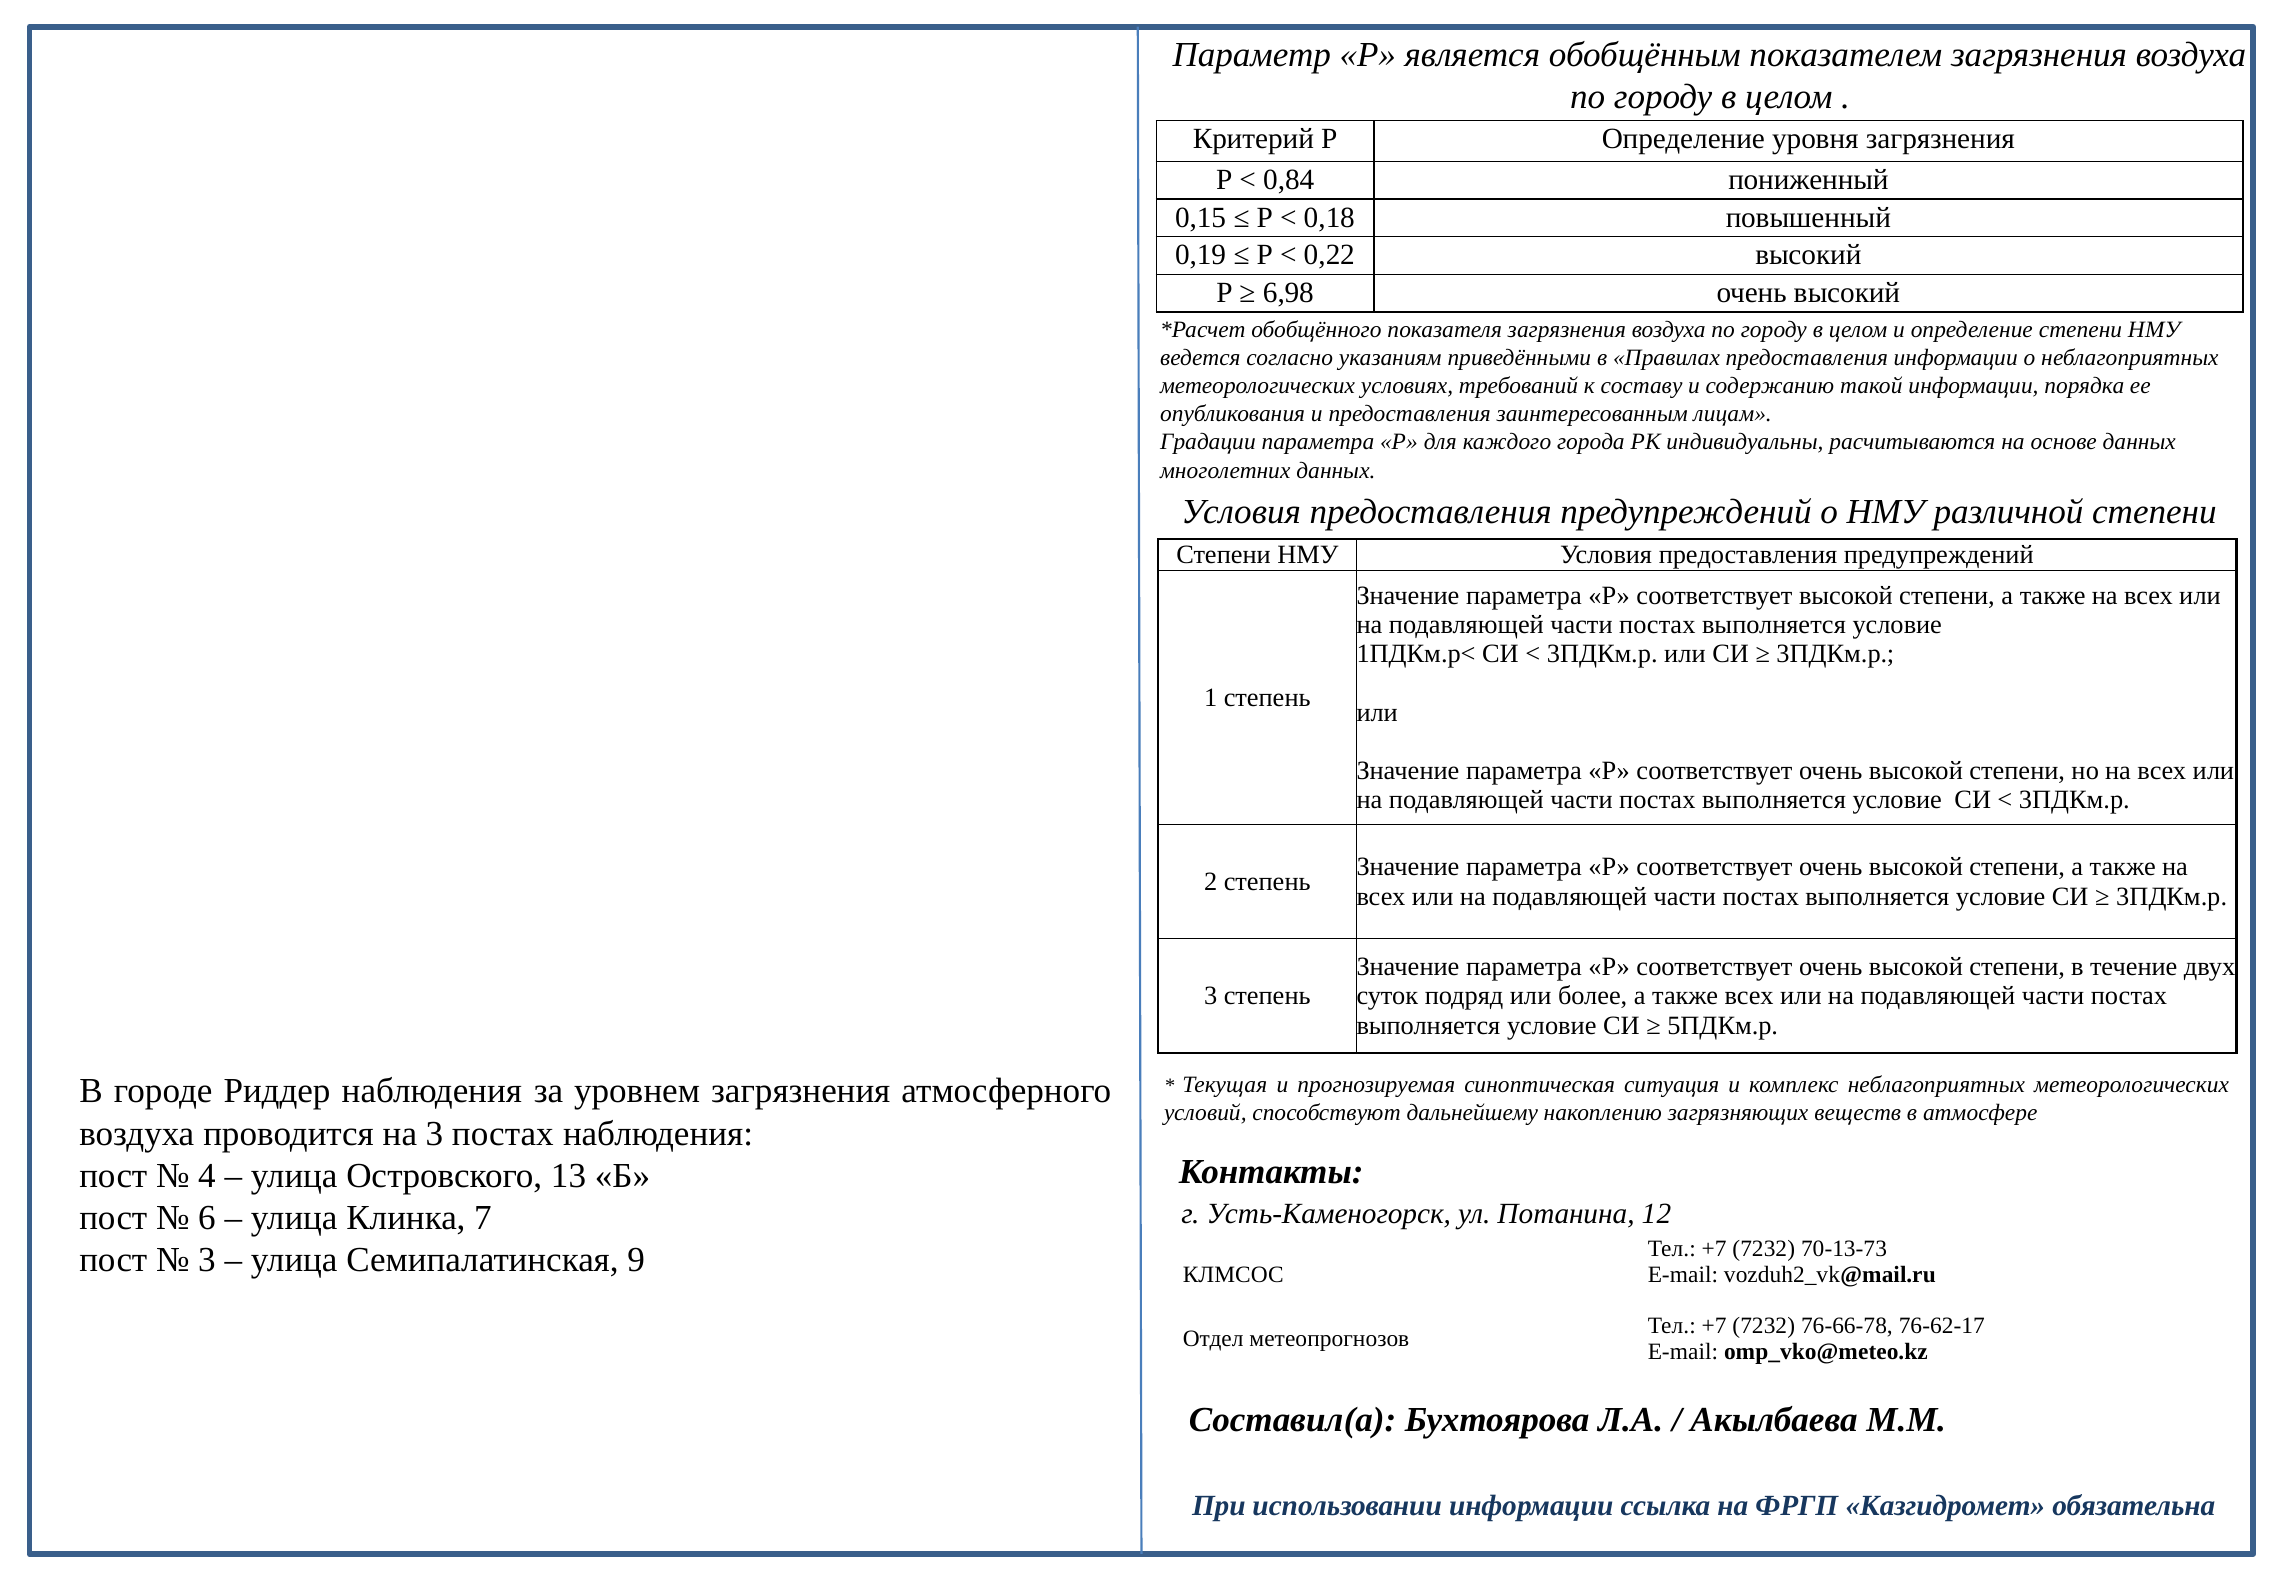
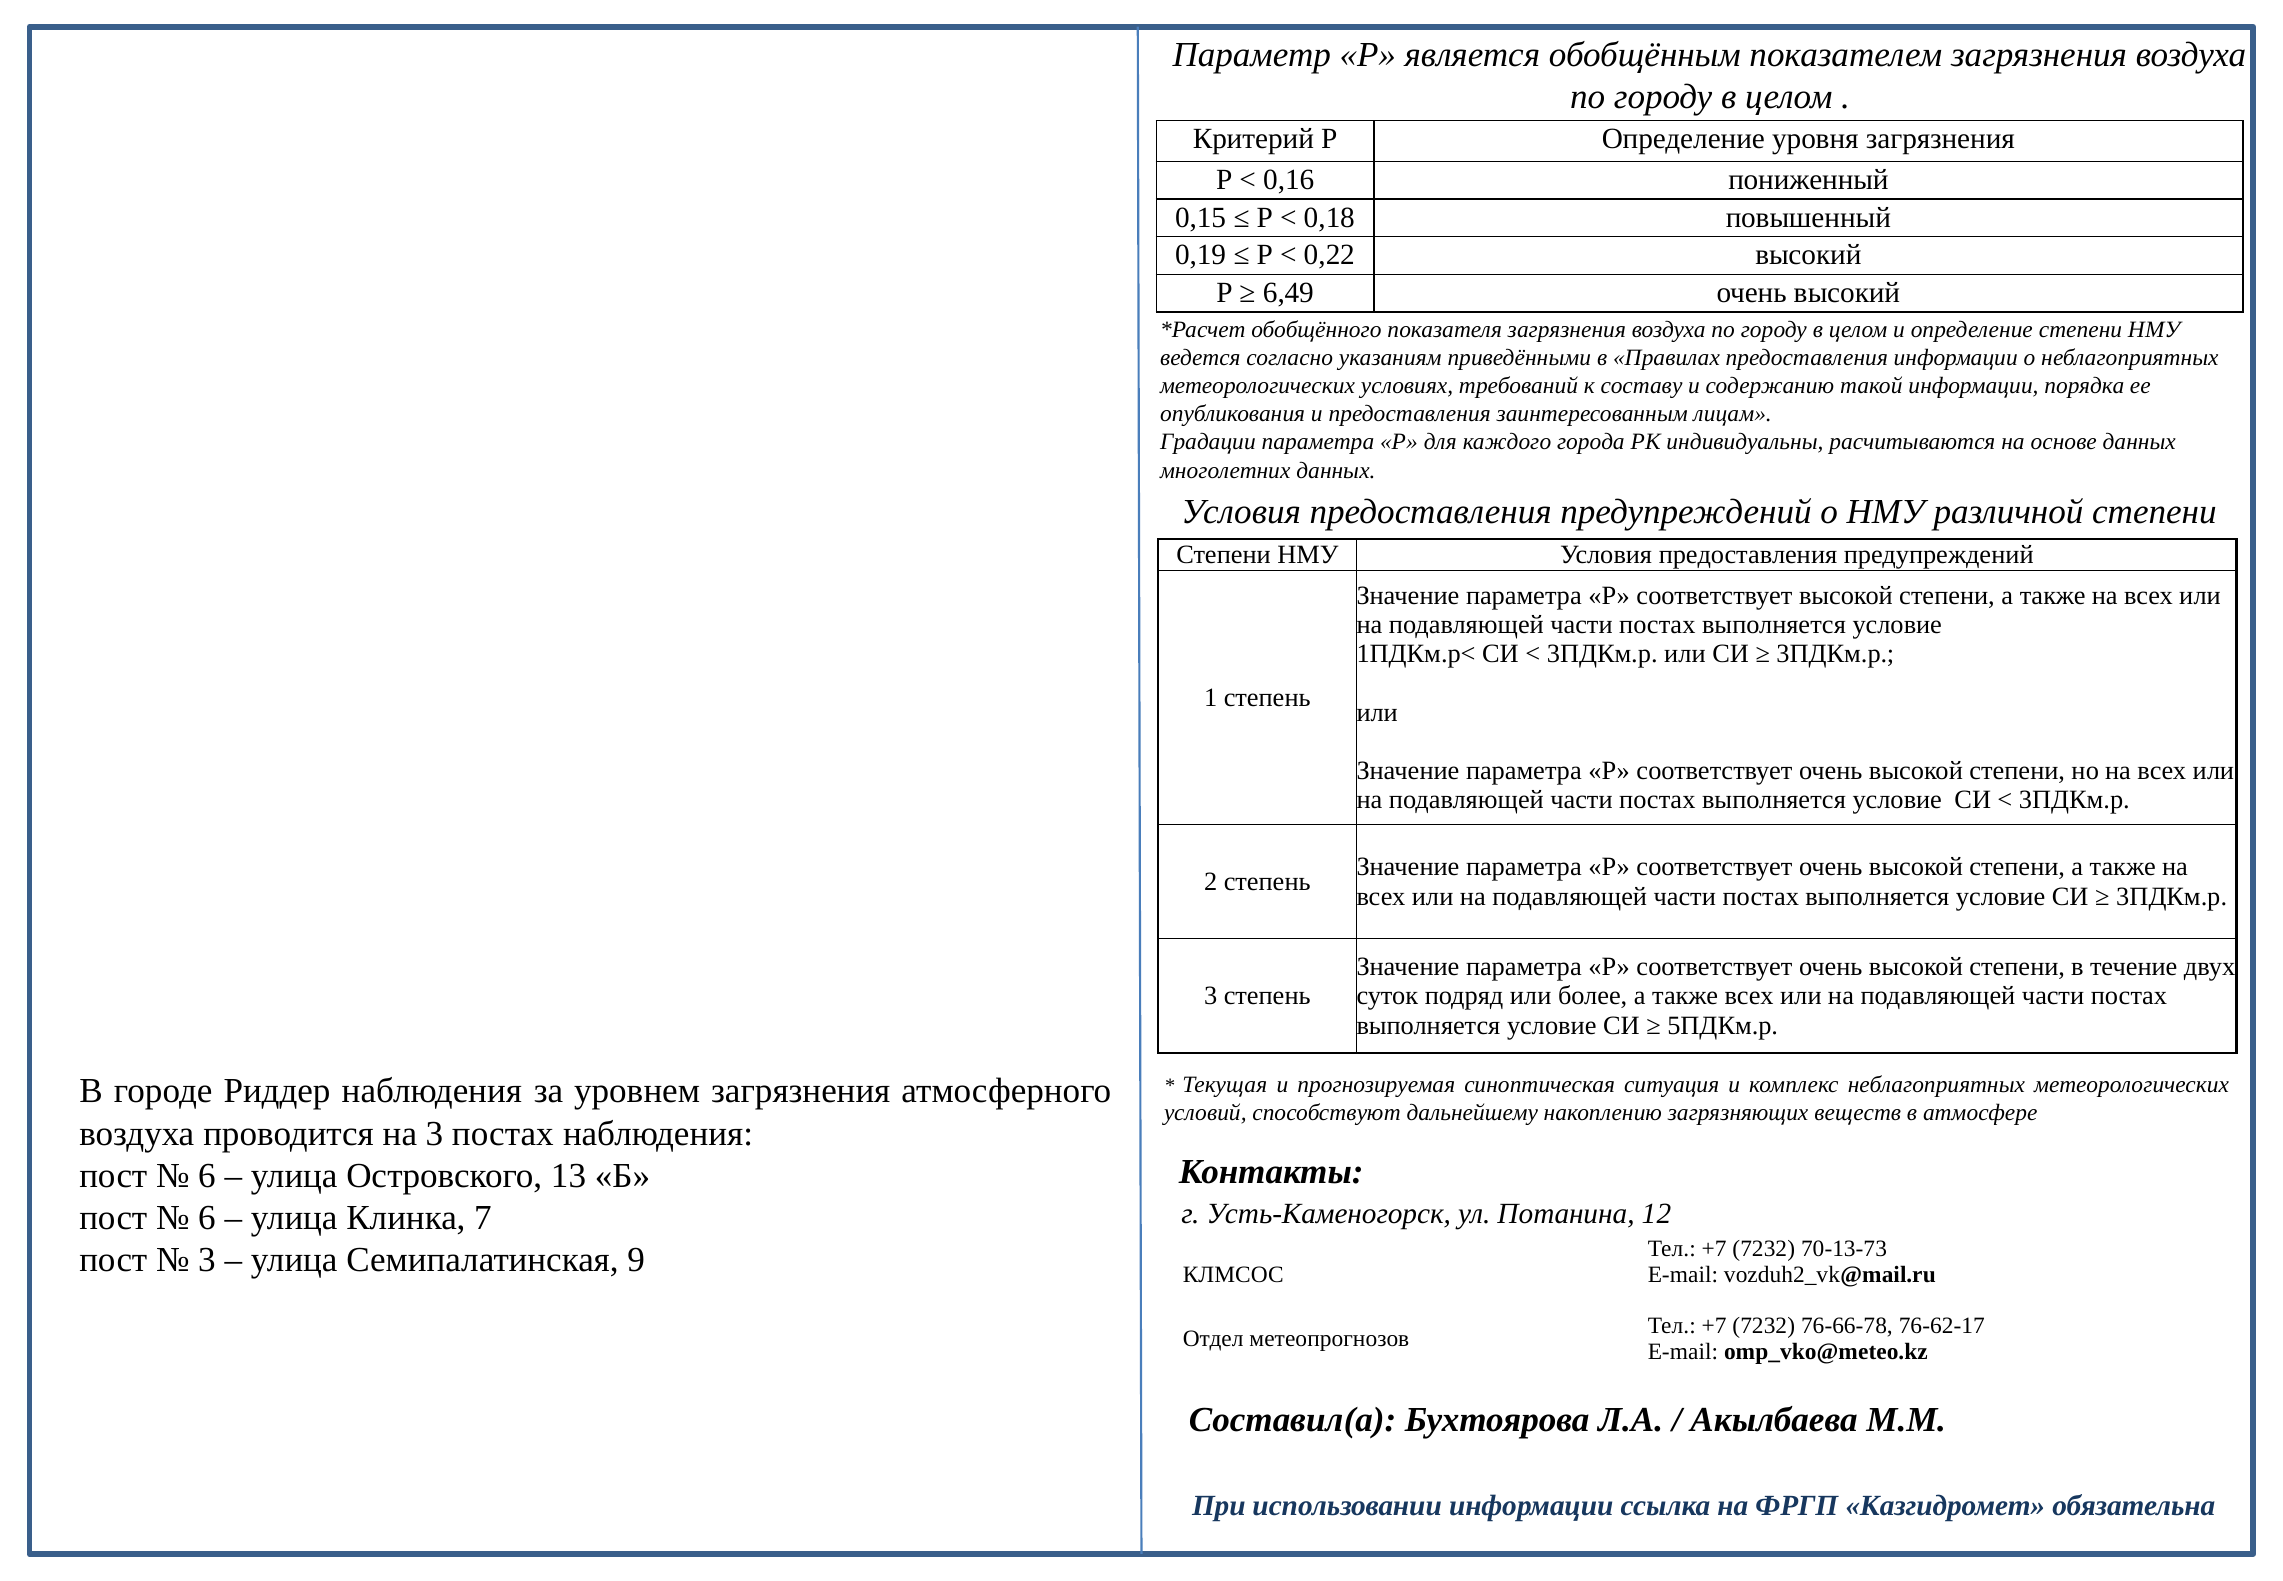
0,84: 0,84 -> 0,16 (1289, 180)
6,98: 6,98 -> 6,49 (1288, 293)
4: 4 -> 6 (207, 1175)
